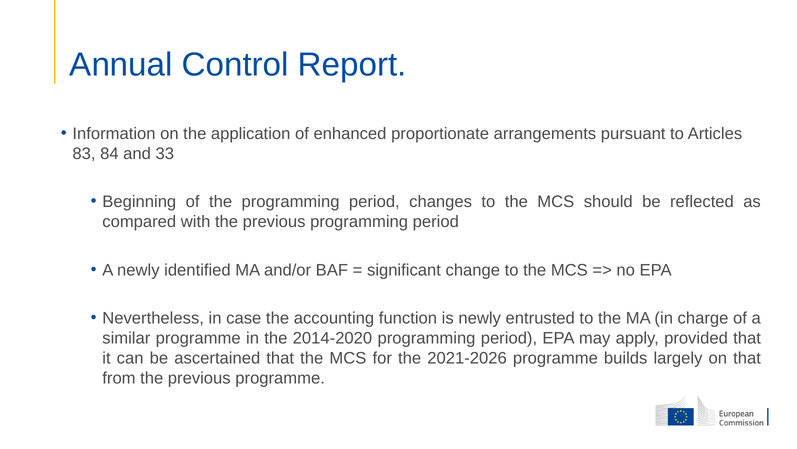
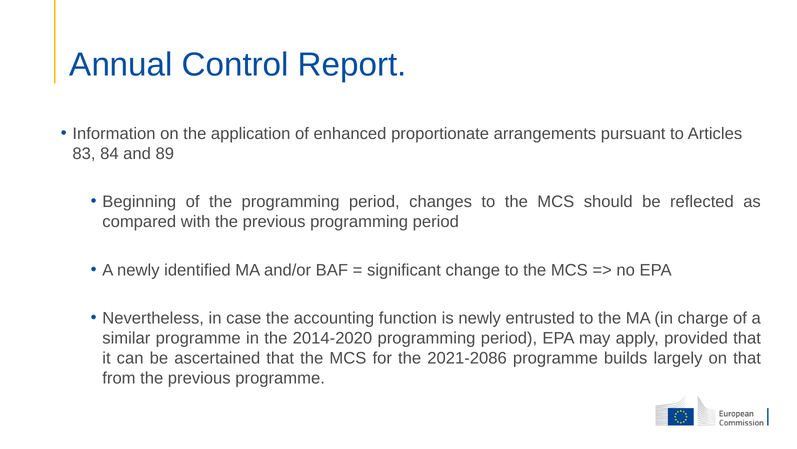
33: 33 -> 89 (165, 153)
2021-2026: 2021-2026 -> 2021-2086 (467, 358)
